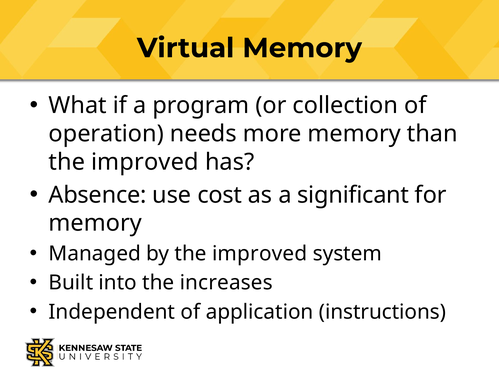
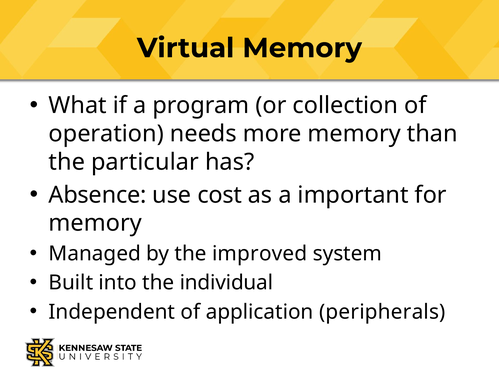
improved: improved -> particular (145, 162)
significant: significant -> important (353, 195)
increases: increases -> individual (226, 283)
instructions: instructions -> peripherals (382, 312)
